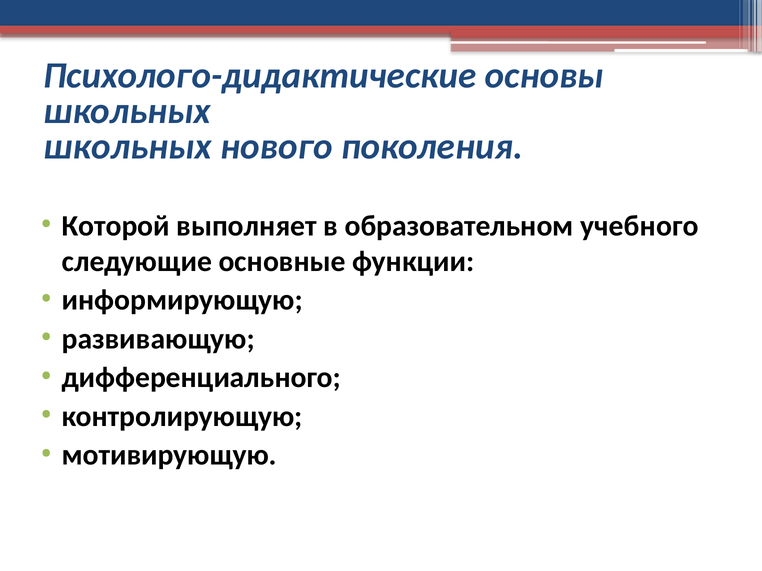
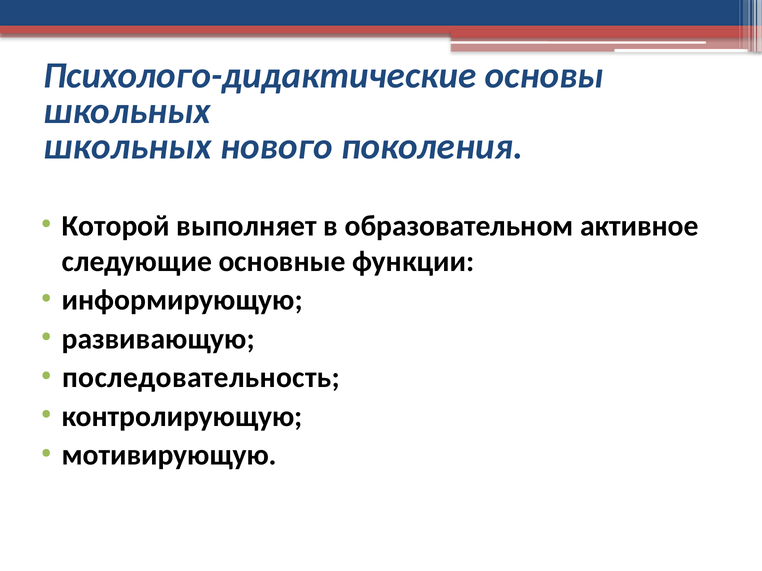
учебного: учебного -> активное (639, 226)
дифференциального: дифференциального -> последовательность (201, 378)
